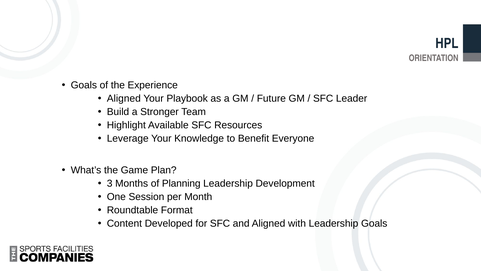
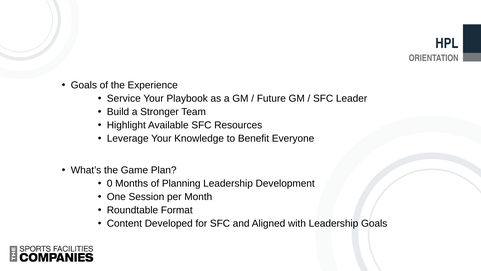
Aligned: Aligned -> Service (124, 98)
3: 3 -> 0 (110, 183)
